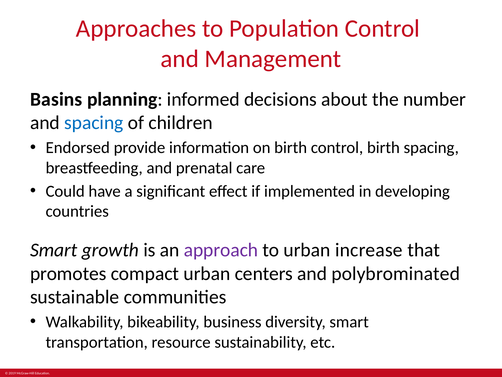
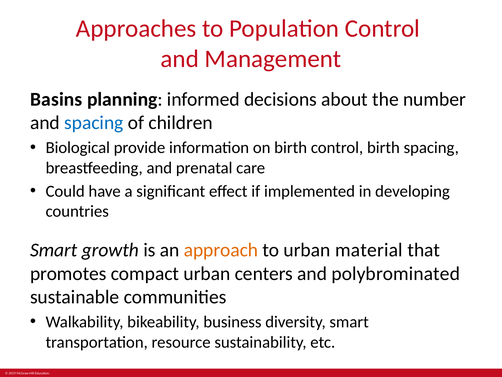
Endorsed: Endorsed -> Biological (78, 148)
approach colour: purple -> orange (221, 250)
increase: increase -> material (369, 250)
